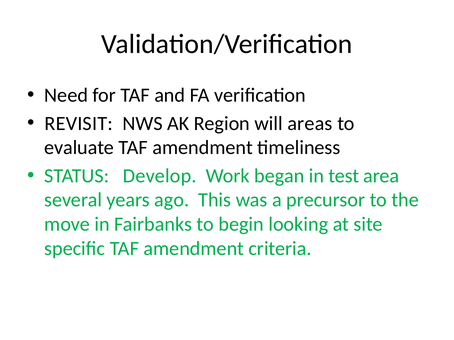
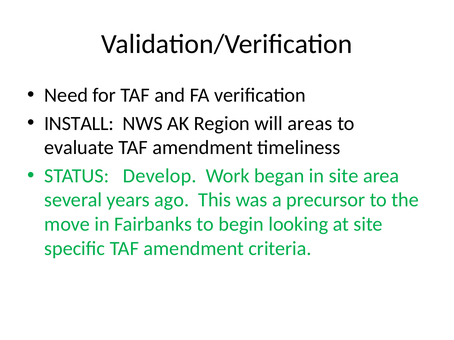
REVISIT: REVISIT -> INSTALL (79, 124)
in test: test -> site (344, 176)
